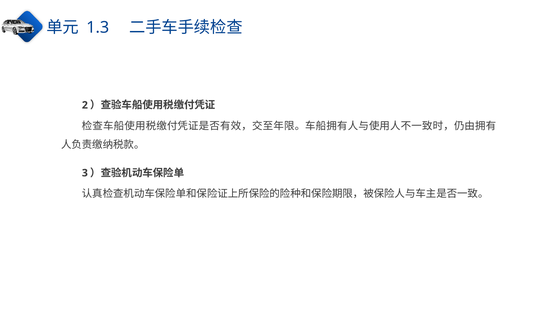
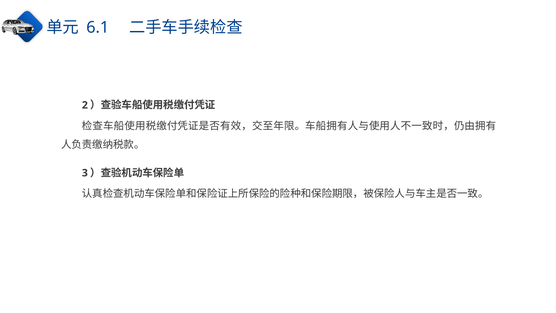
1.3: 1.3 -> 6.1 (98, 28)
